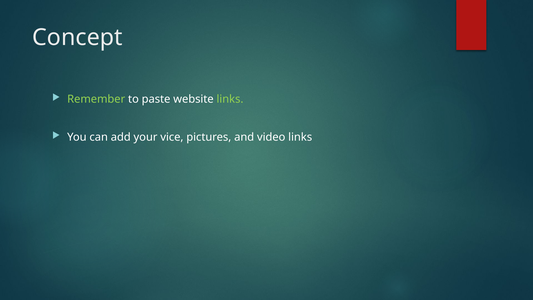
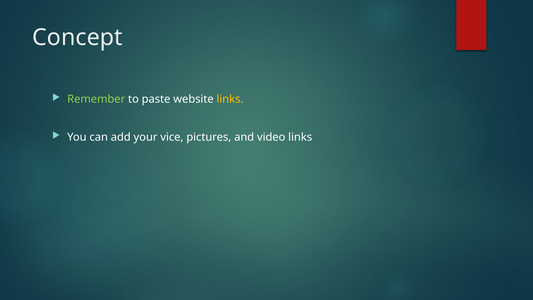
links colour: light green -> yellow (230, 99)
